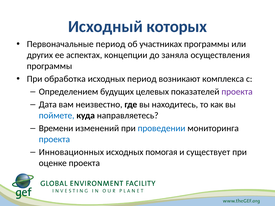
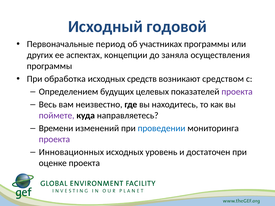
которых: которых -> годовой (177, 27)
исходных период: период -> средств (142, 79)
комплекса: комплекса -> средством (223, 79)
Дата: Дата -> Весь (48, 105)
поймете colour: blue -> purple (57, 116)
проекта colour: blue -> purple (54, 140)
помогая: помогая -> уровень (161, 152)
существует: существует -> достаточен (208, 152)
